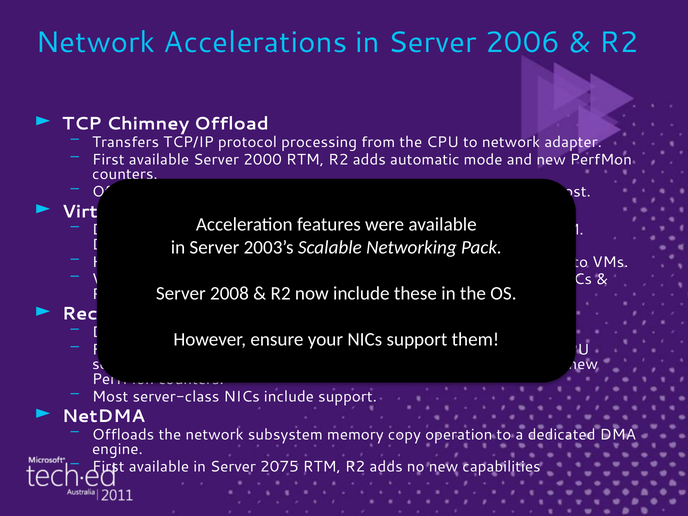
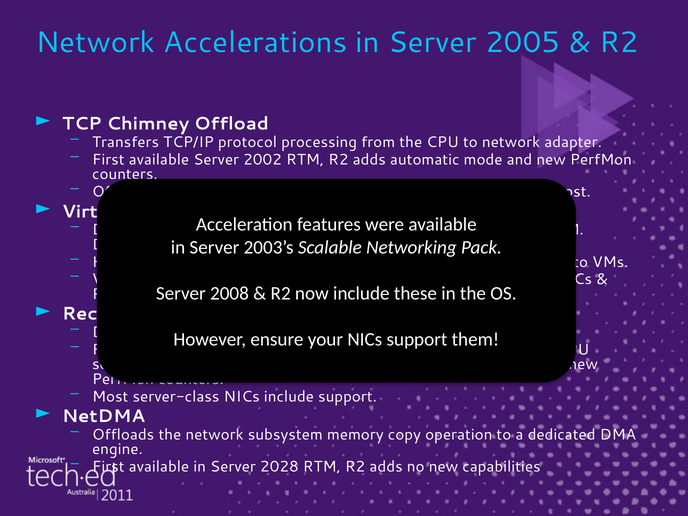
2006: 2006 -> 2005 (523, 42)
2000: 2000 -> 2002 (263, 160)
2075: 2075 -> 2028 (279, 467)
